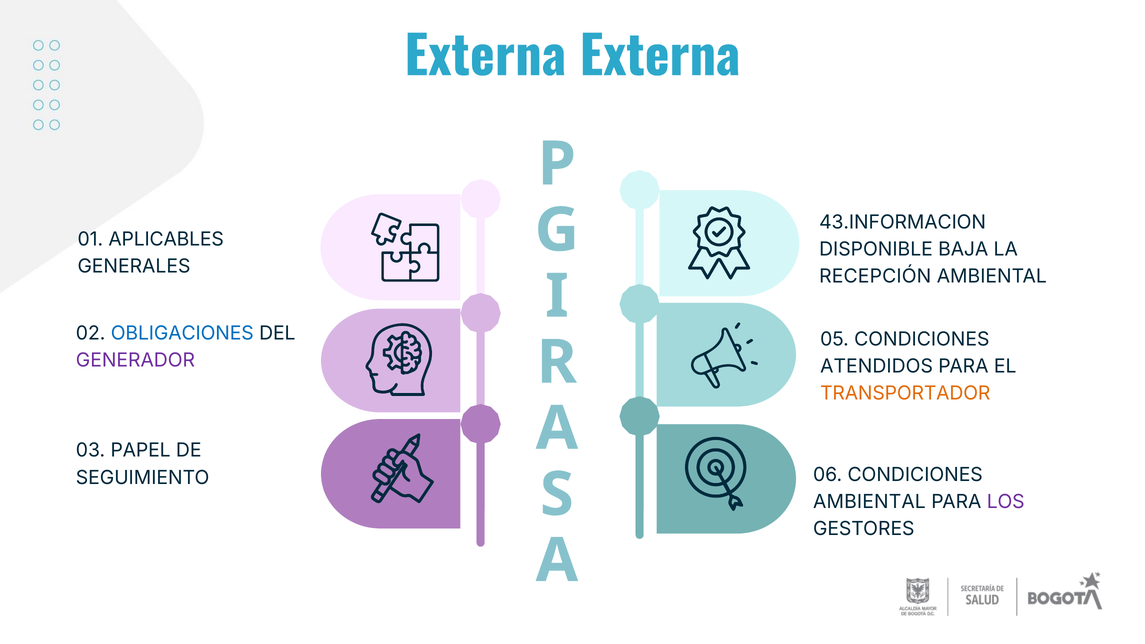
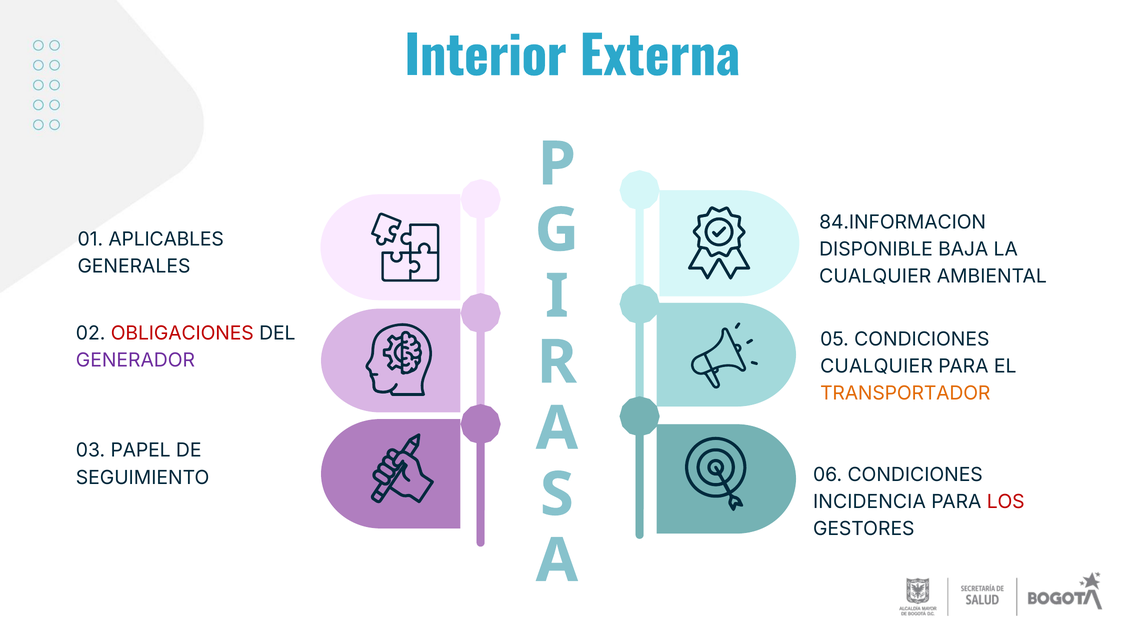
Externa: Externa -> Interior (486, 58)
43.INFORMACION: 43.INFORMACION -> 84.INFORMACION (903, 222)
RECEPCIÓN: RECEPCIÓN -> CUALQUIER (875, 276)
OBLIGACIONES colour: blue -> red (182, 333)
ATENDIDOS: ATENDIDOS -> CUALQUIER (876, 366)
AMBIENTAL: AMBIENTAL -> INCIDENCIA (869, 502)
LOS colour: purple -> red (1006, 502)
